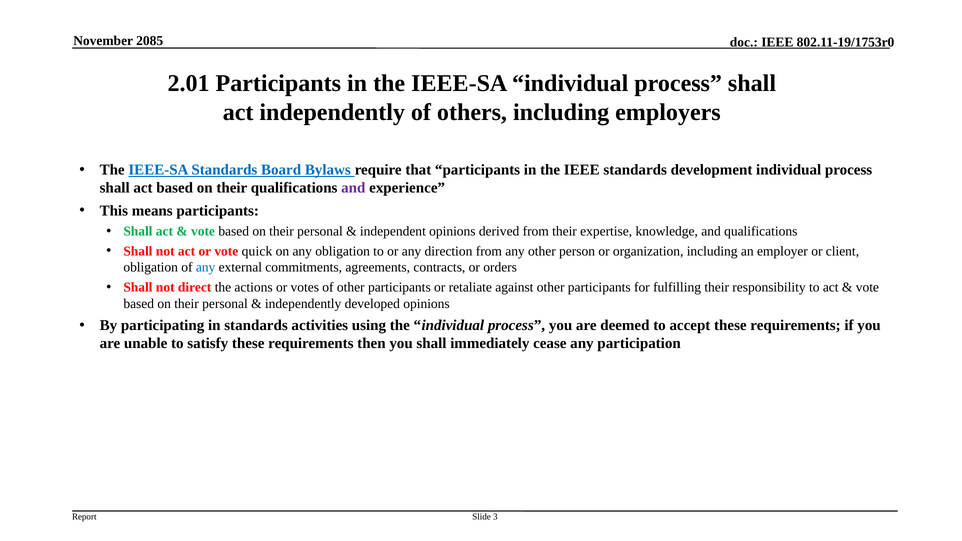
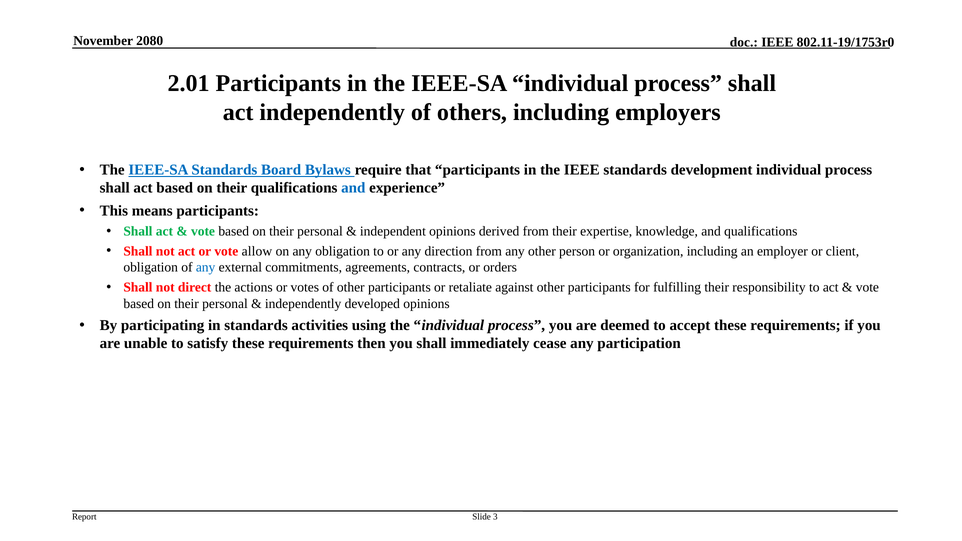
2085: 2085 -> 2080 (150, 41)
and colour: purple -> blue (353, 188)
quick: quick -> allow (257, 251)
